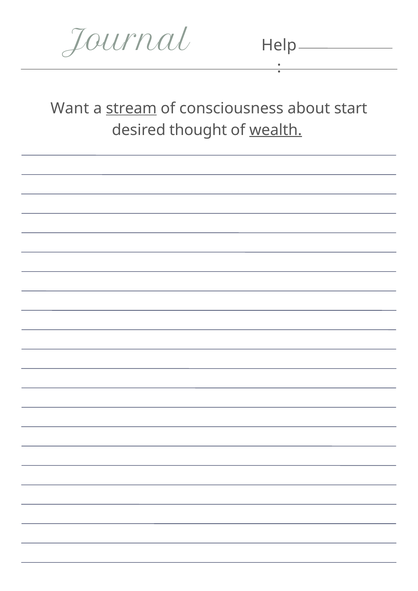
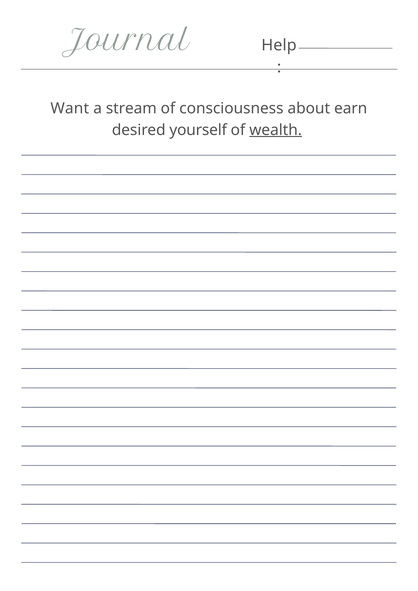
stream underline: present -> none (131, 108)
start: start -> earn (351, 108)
thought: thought -> yourself (198, 130)
